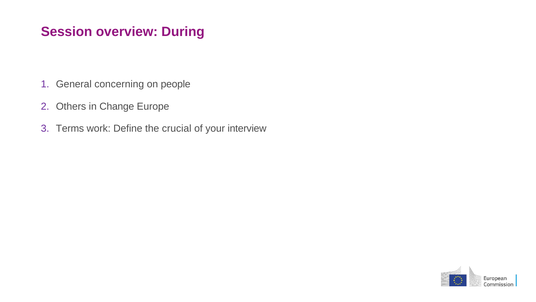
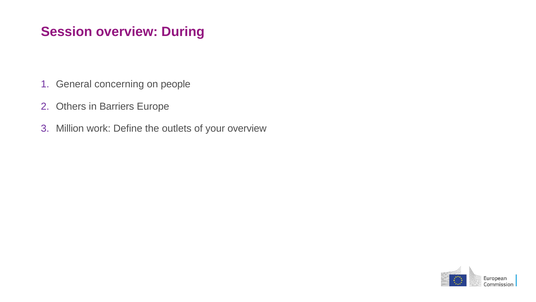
Change: Change -> Barriers (117, 106)
Terms: Terms -> Million (70, 128)
crucial: crucial -> outlets (177, 128)
your interview: interview -> overview (247, 128)
